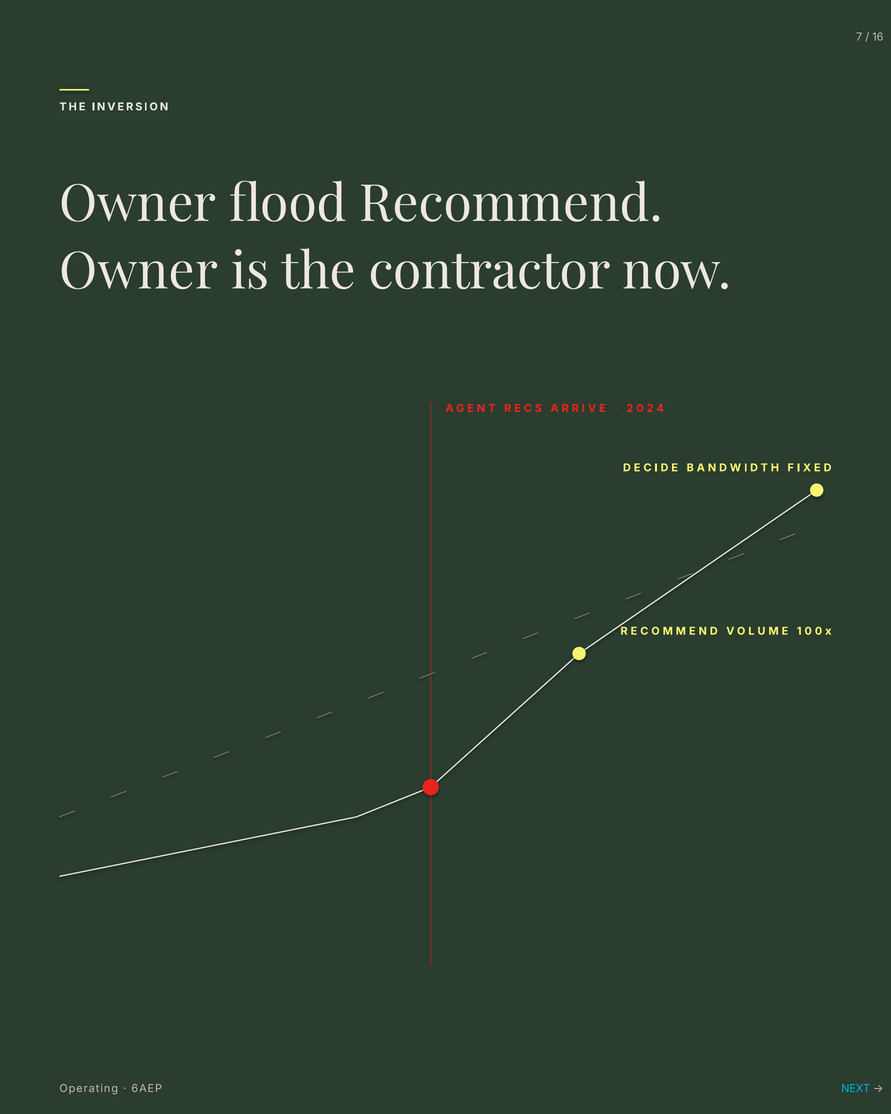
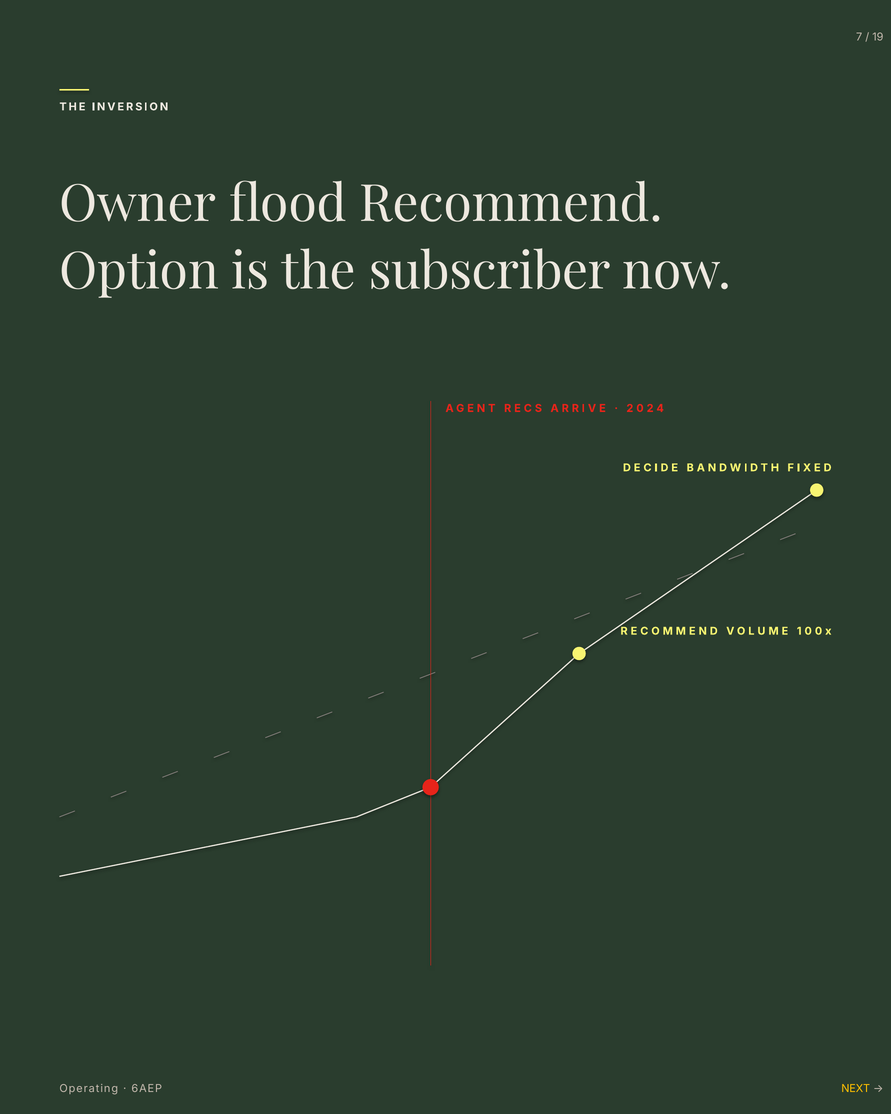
16: 16 -> 19 (878, 37)
Owner: Owner -> Option (139, 272)
contractor: contractor -> subscriber (490, 272)
NEXT colour: light blue -> yellow (856, 1088)
